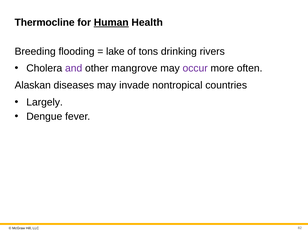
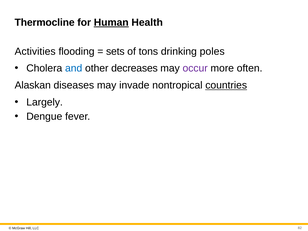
Breeding: Breeding -> Activities (35, 51)
lake: lake -> sets (115, 51)
rivers: rivers -> poles (212, 51)
and colour: purple -> blue (74, 68)
mangrove: mangrove -> decreases (134, 68)
countries underline: none -> present (226, 85)
